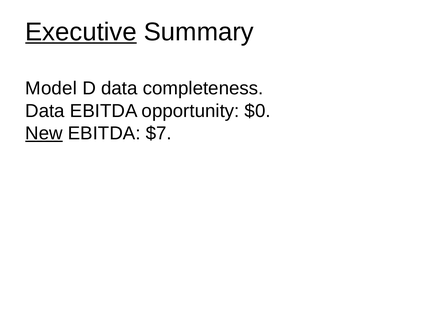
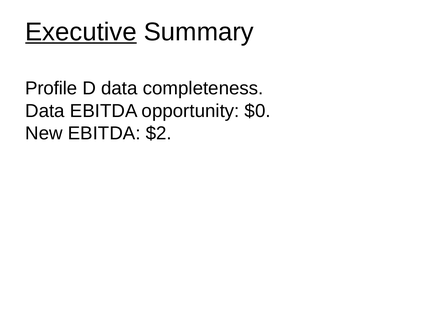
Model: Model -> Profile (51, 88)
New underline: present -> none (44, 133)
$7: $7 -> $2 (159, 133)
